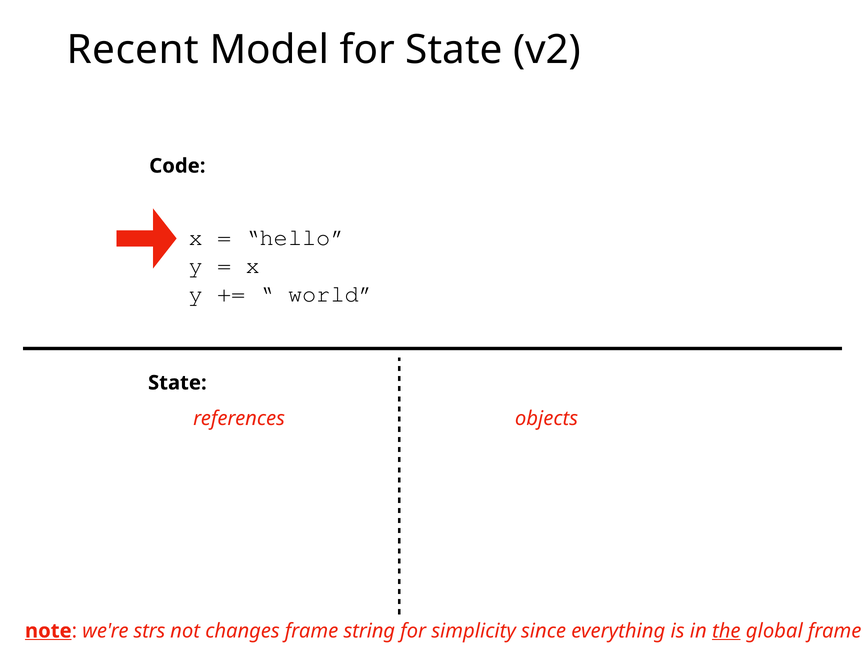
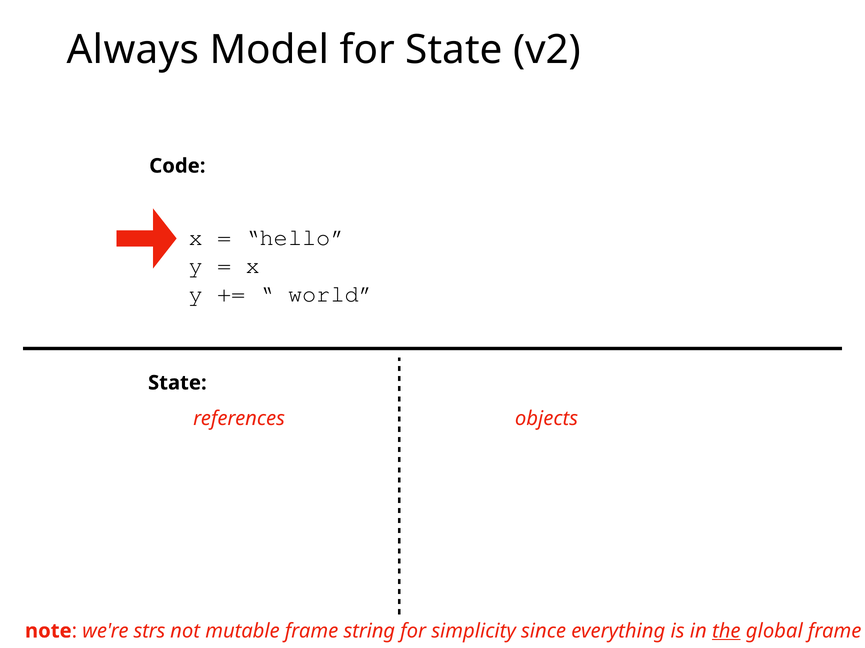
Recent: Recent -> Always (133, 50)
note underline: present -> none (48, 632)
changes: changes -> mutable (243, 632)
